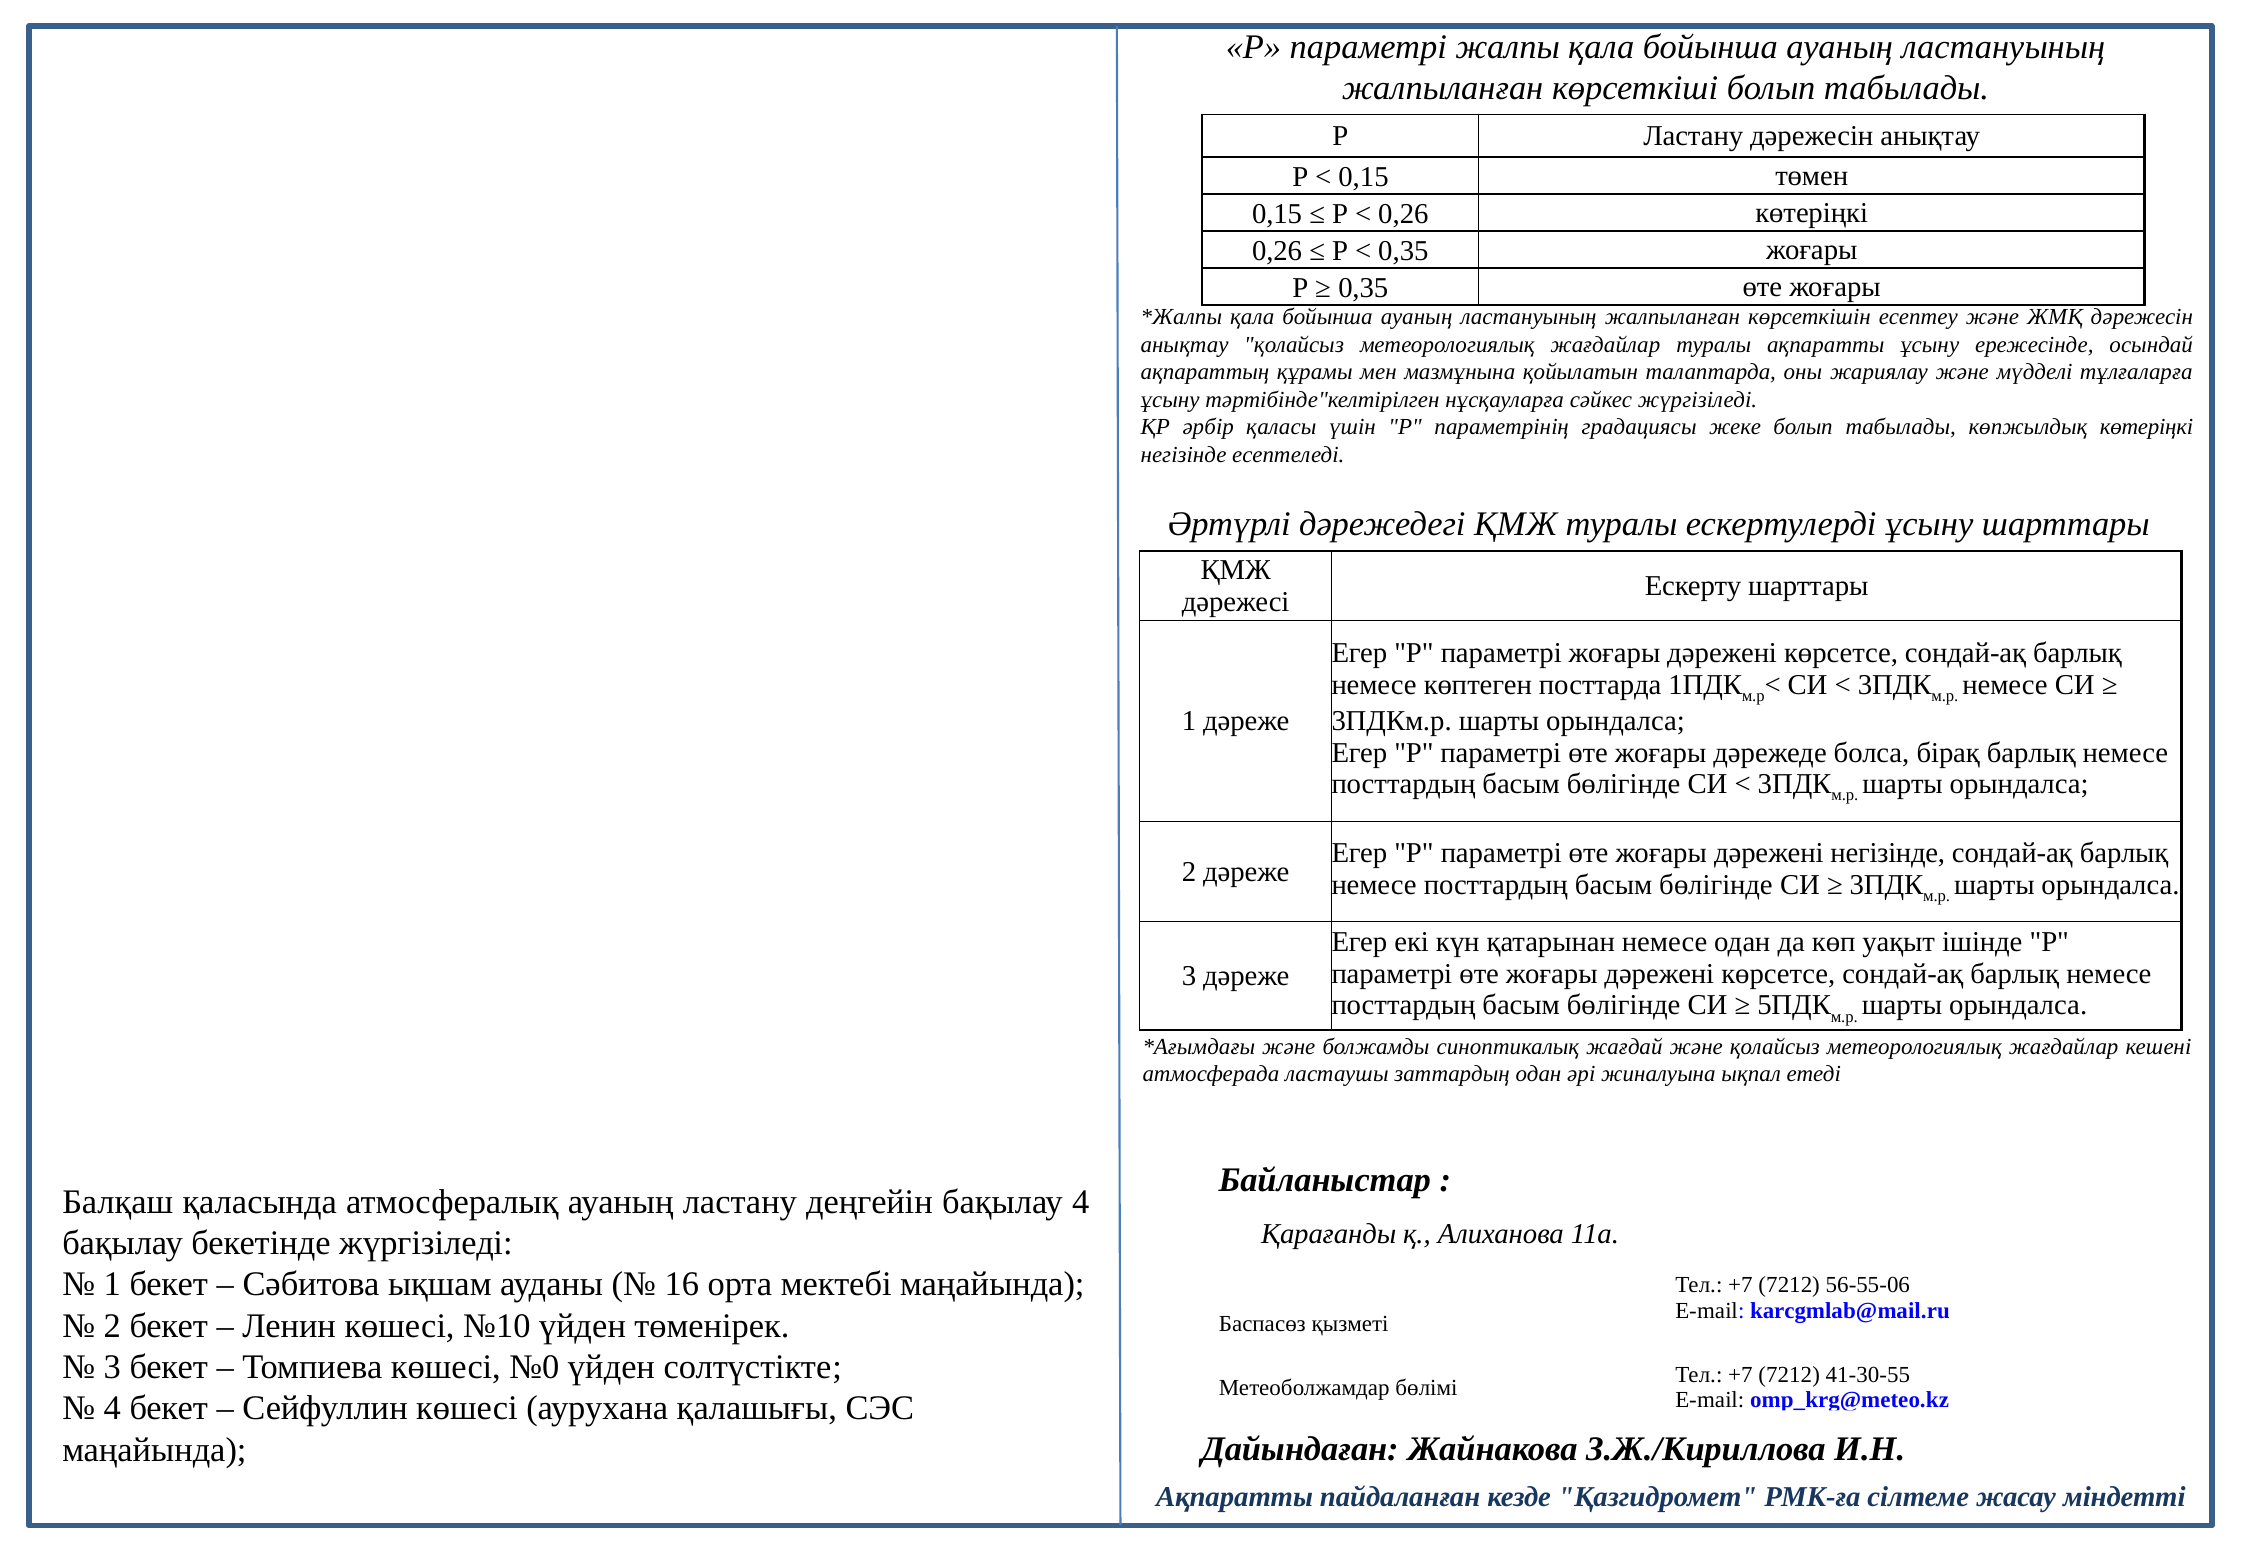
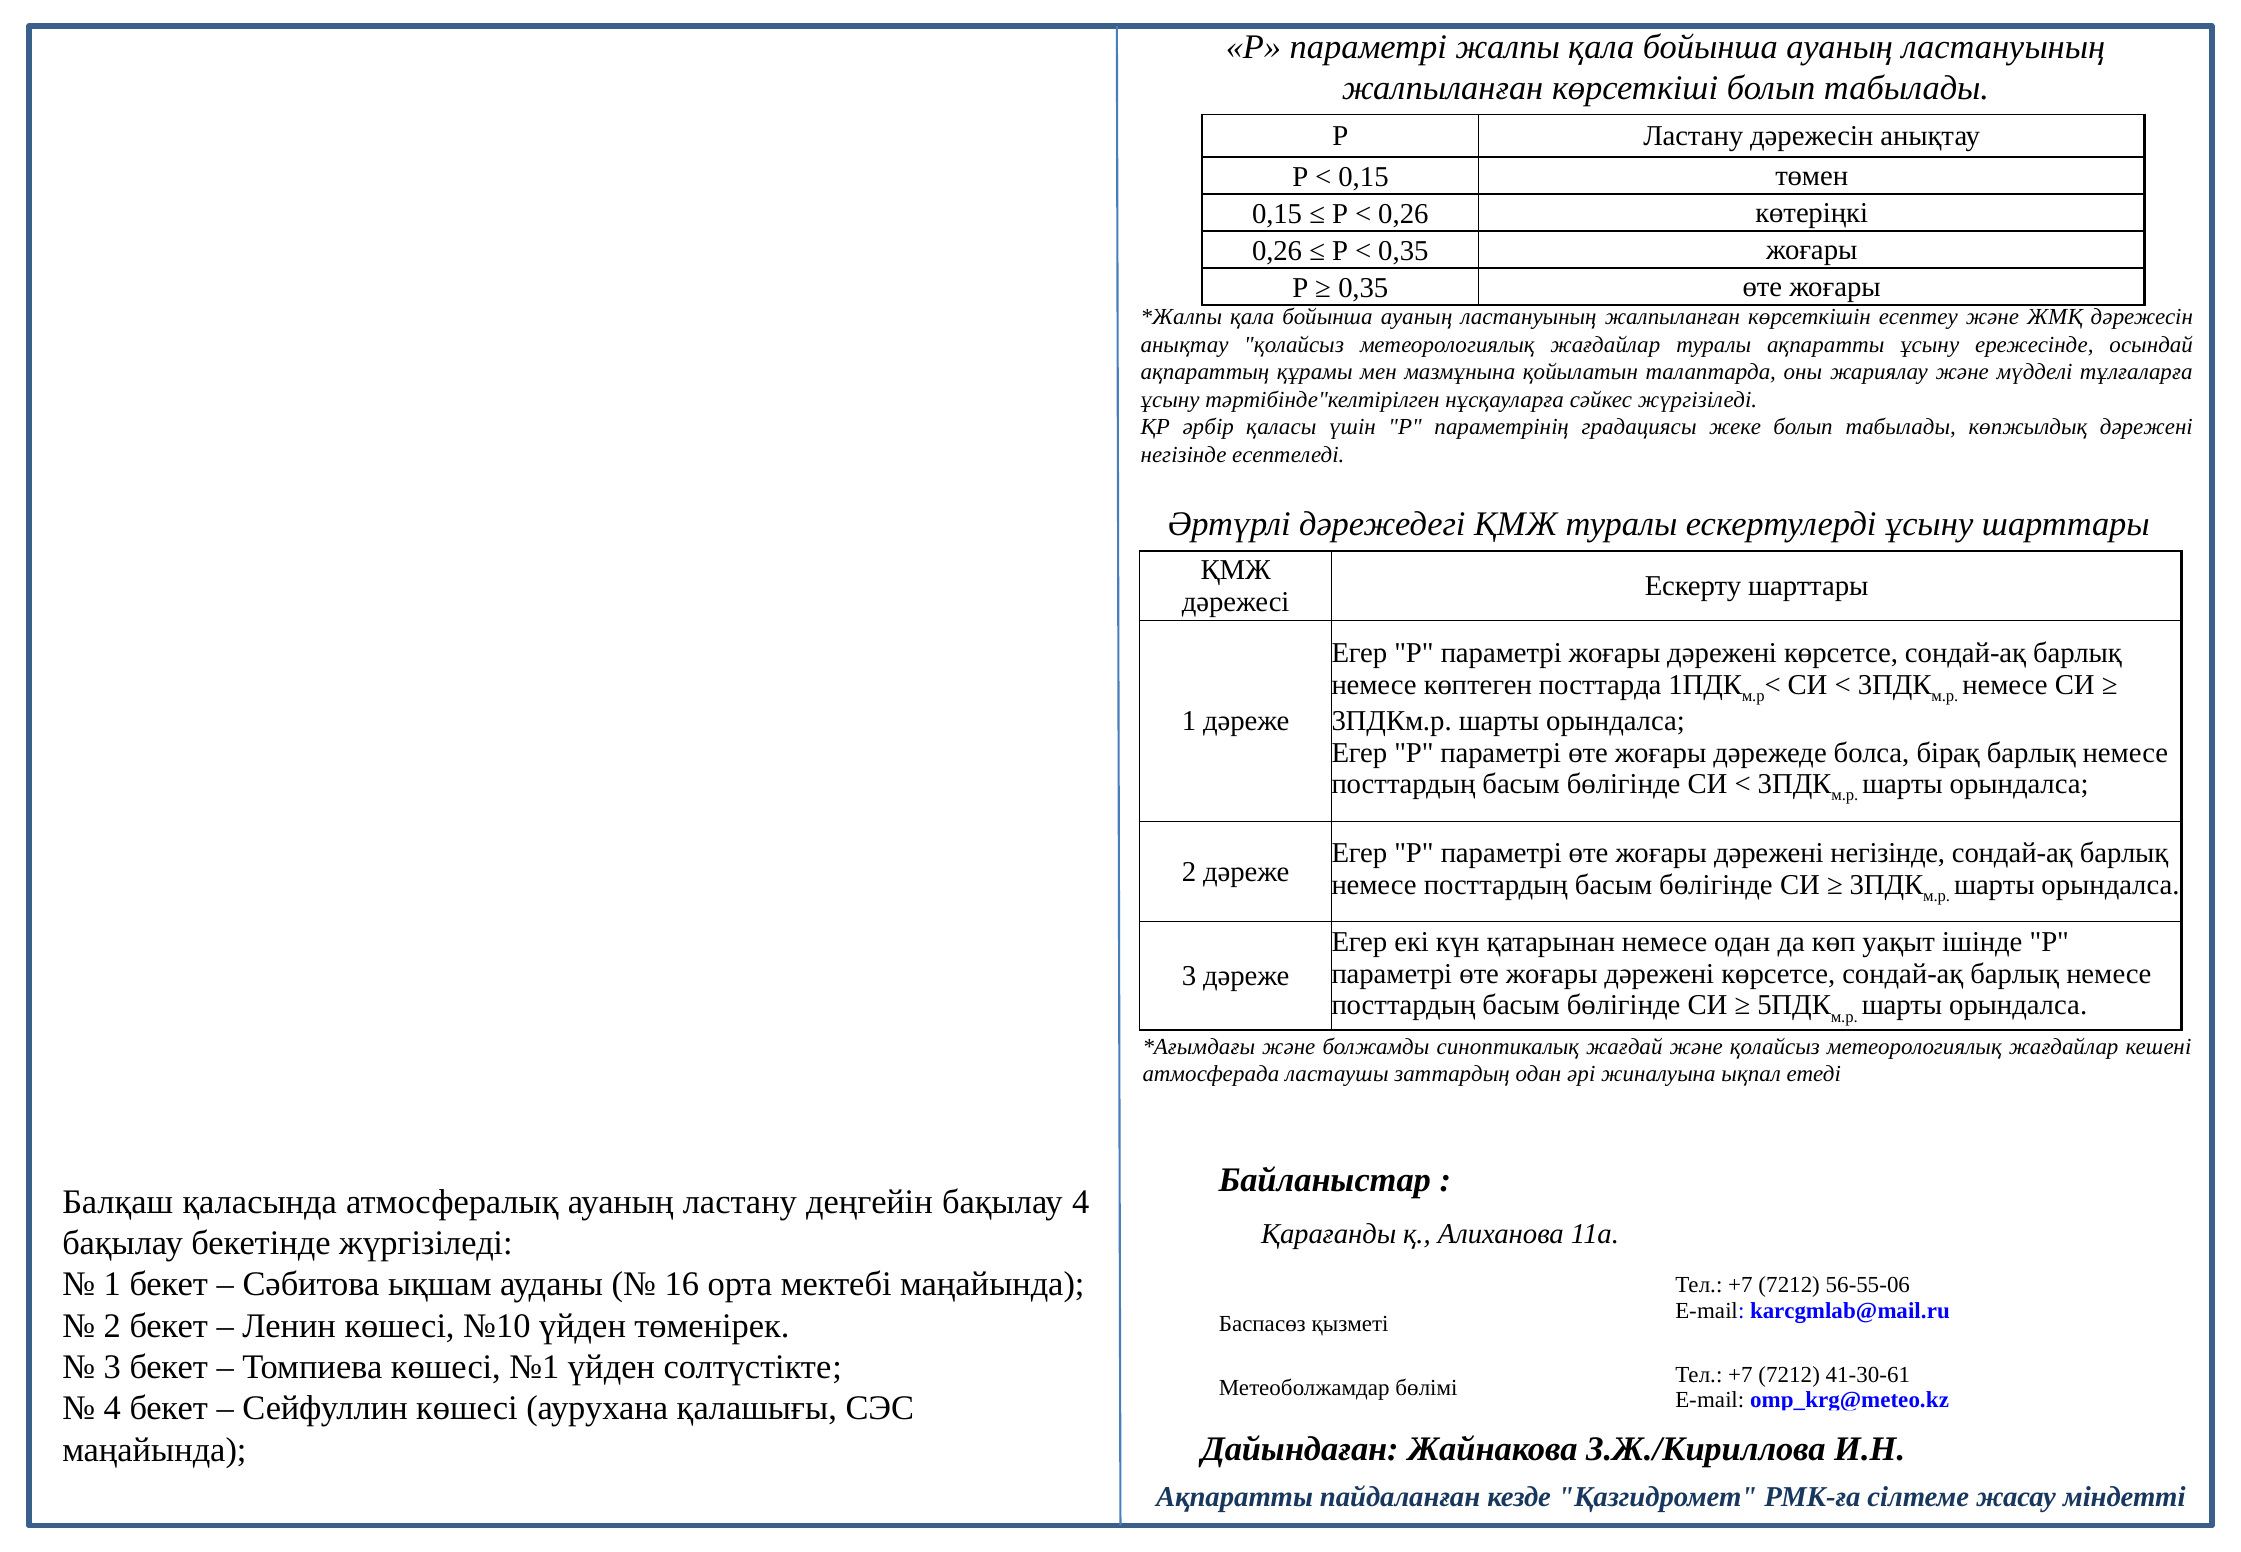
көпжылдық көтеріңкі: көтеріңкі -> дәрежені (2146, 427)
№0: №0 -> №1 (534, 1367)
41-30-55: 41-30-55 -> 41-30-61 (1868, 1374)
